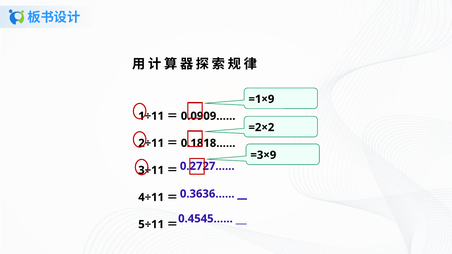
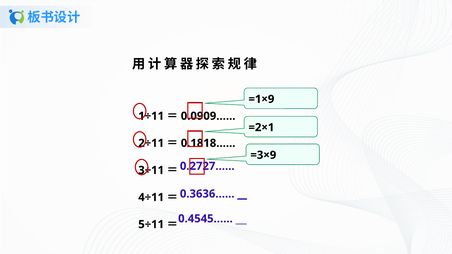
=2×2: =2×2 -> =2×1 (261, 128)
